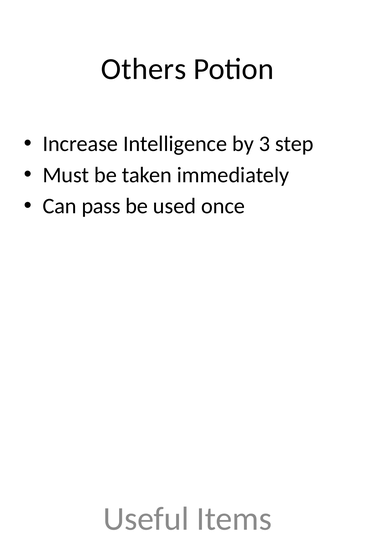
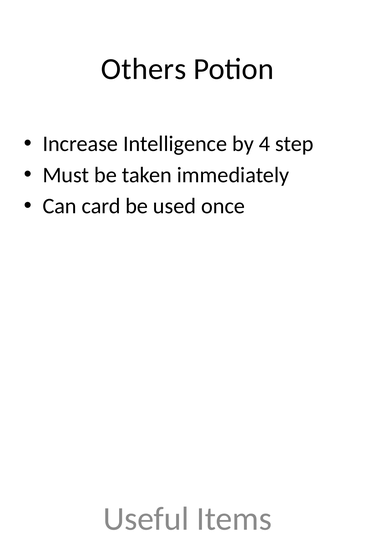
3: 3 -> 4 (264, 144)
pass: pass -> card (101, 206)
